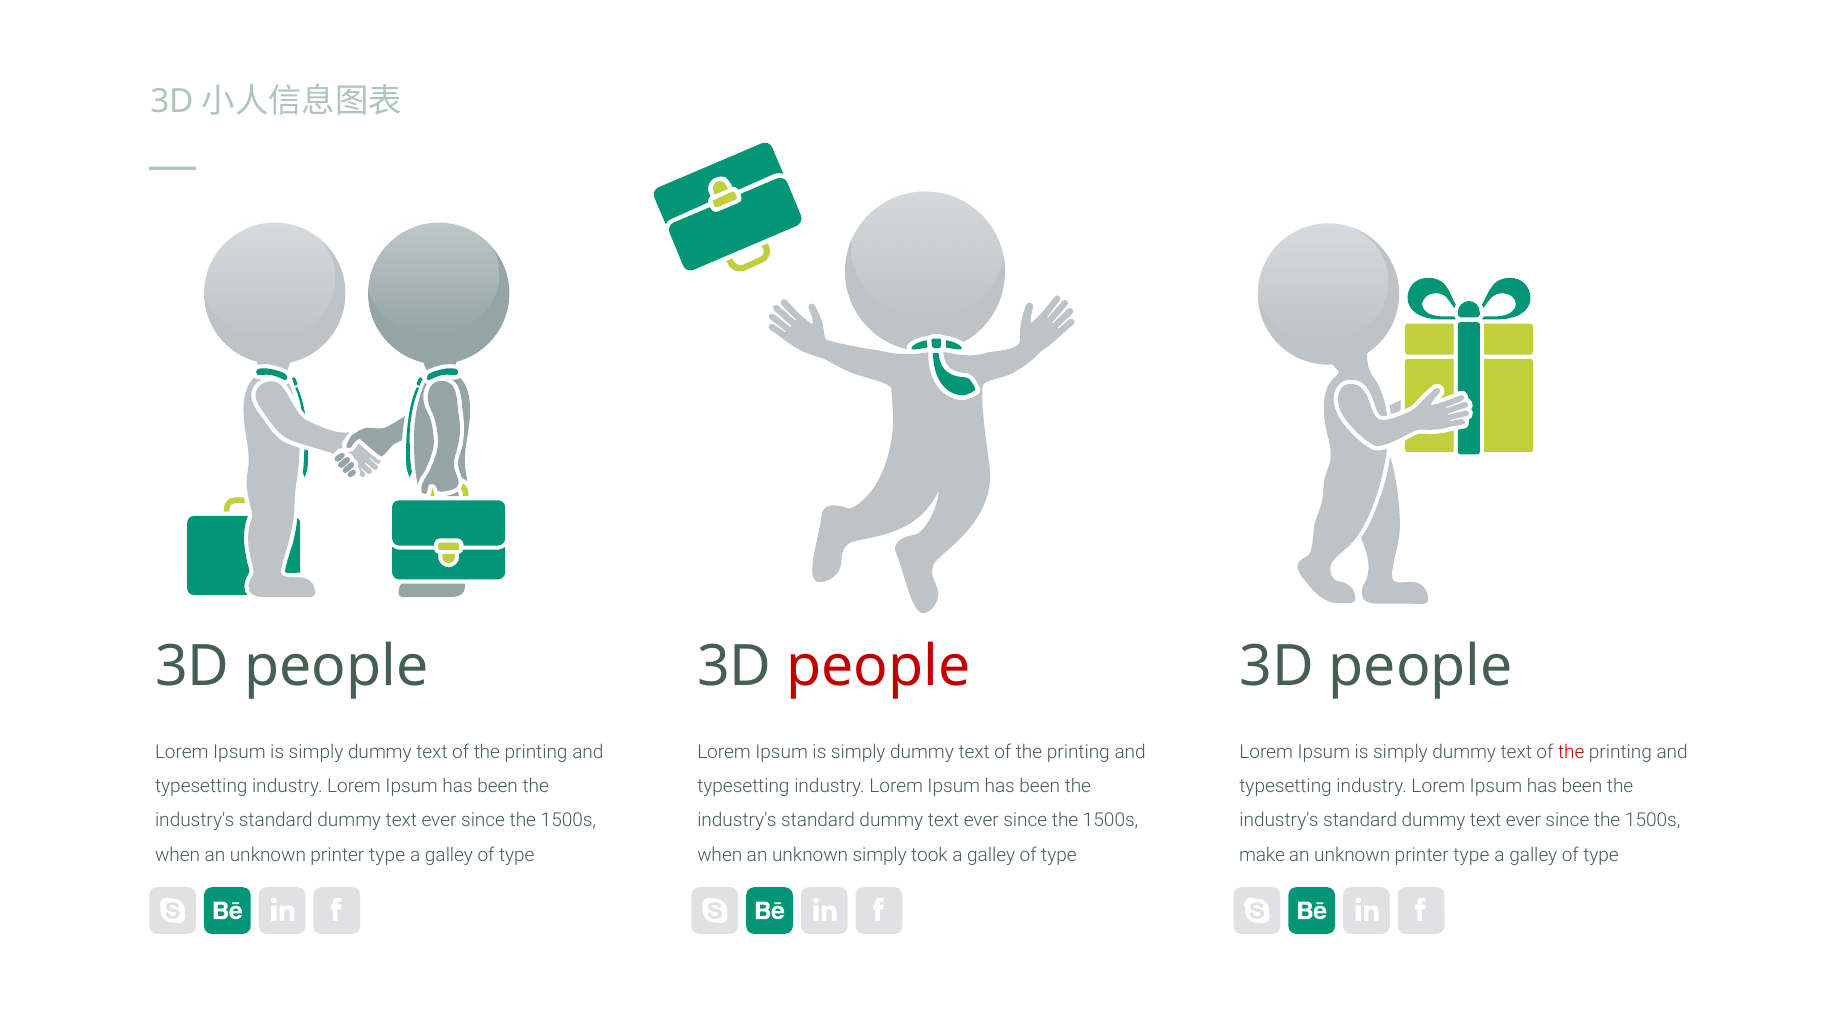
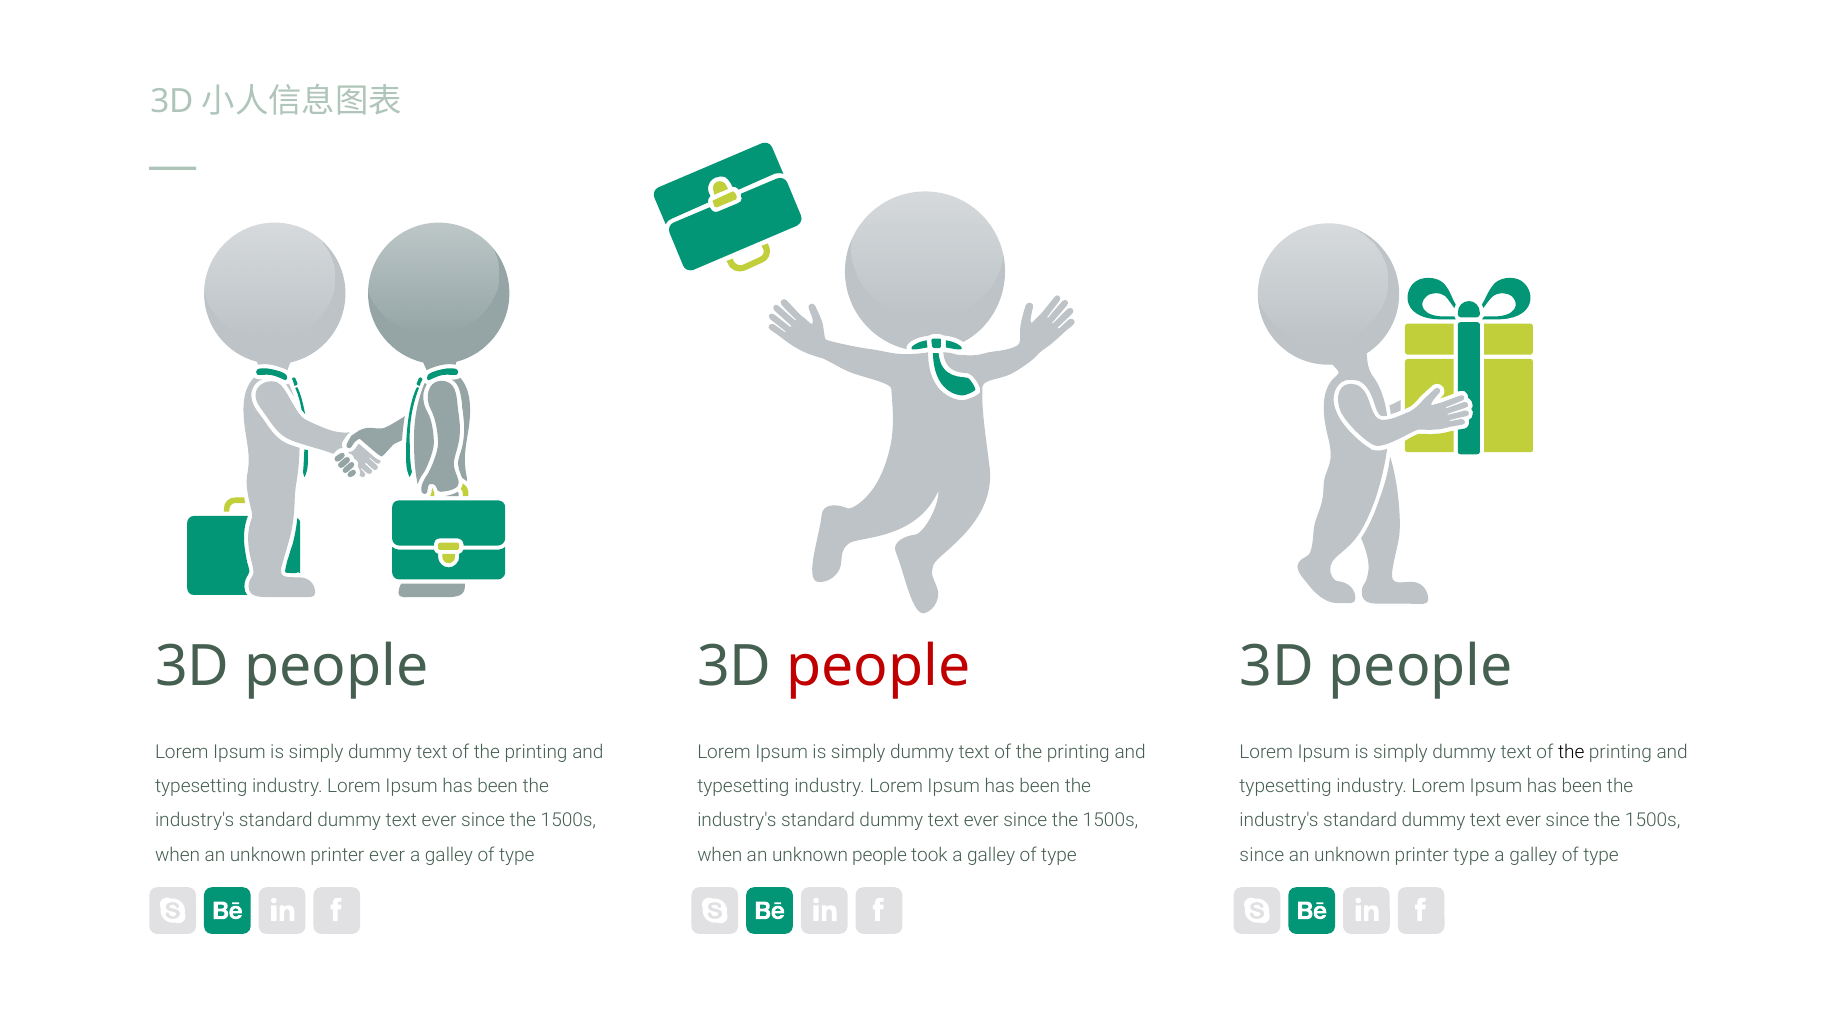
the colour: red -> black (1571, 752)
type: type -> ever (387, 855)
unknown simply: simply -> people (880, 855)
make: make -> since (1262, 855)
